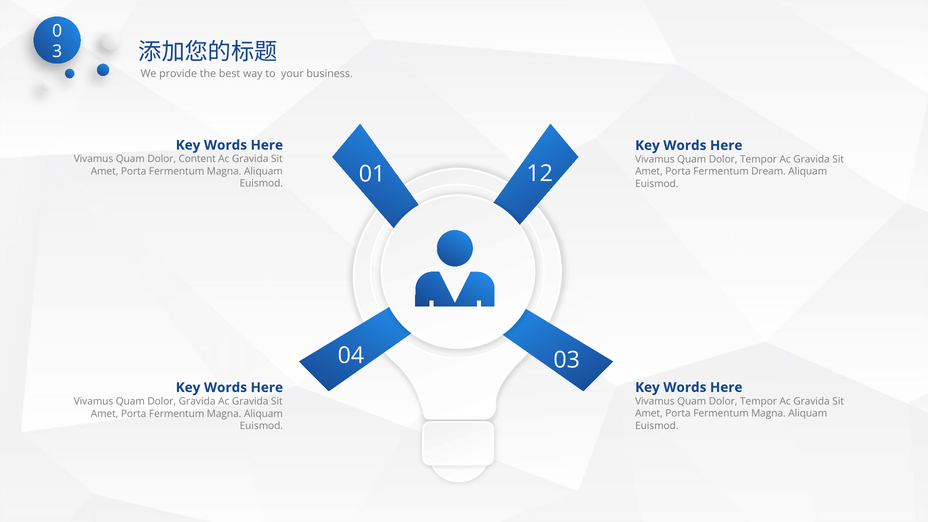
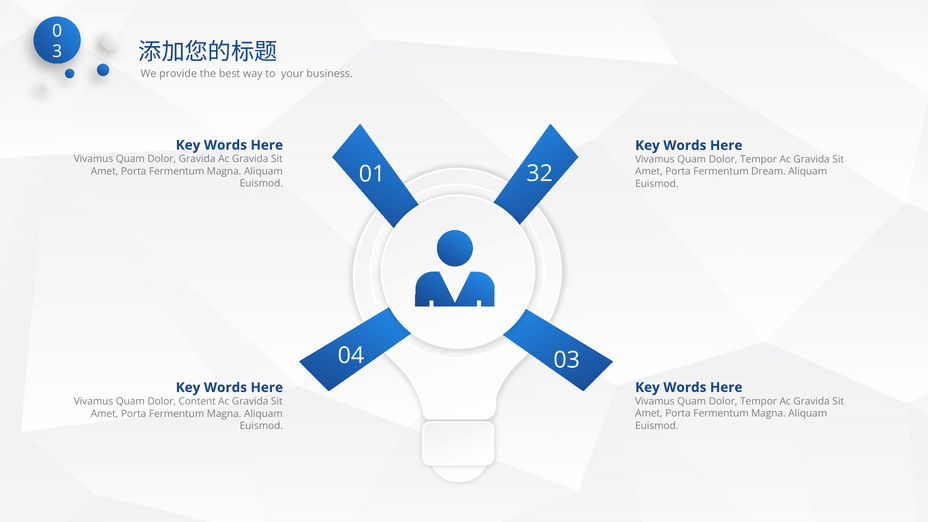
Dolor Content: Content -> Gravida (197, 159)
12: 12 -> 32 (540, 174)
Dolor Gravida: Gravida -> Content (197, 402)
